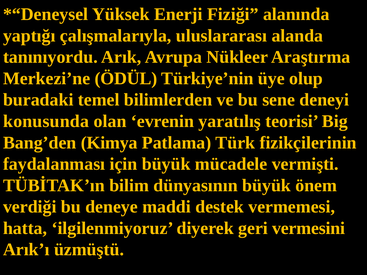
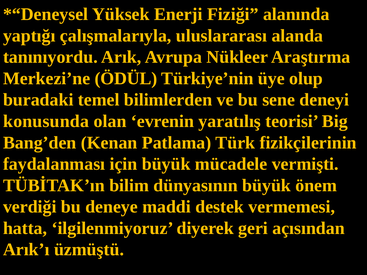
Kimya: Kimya -> Kenan (109, 143)
vermesini: vermesini -> açısından (309, 228)
